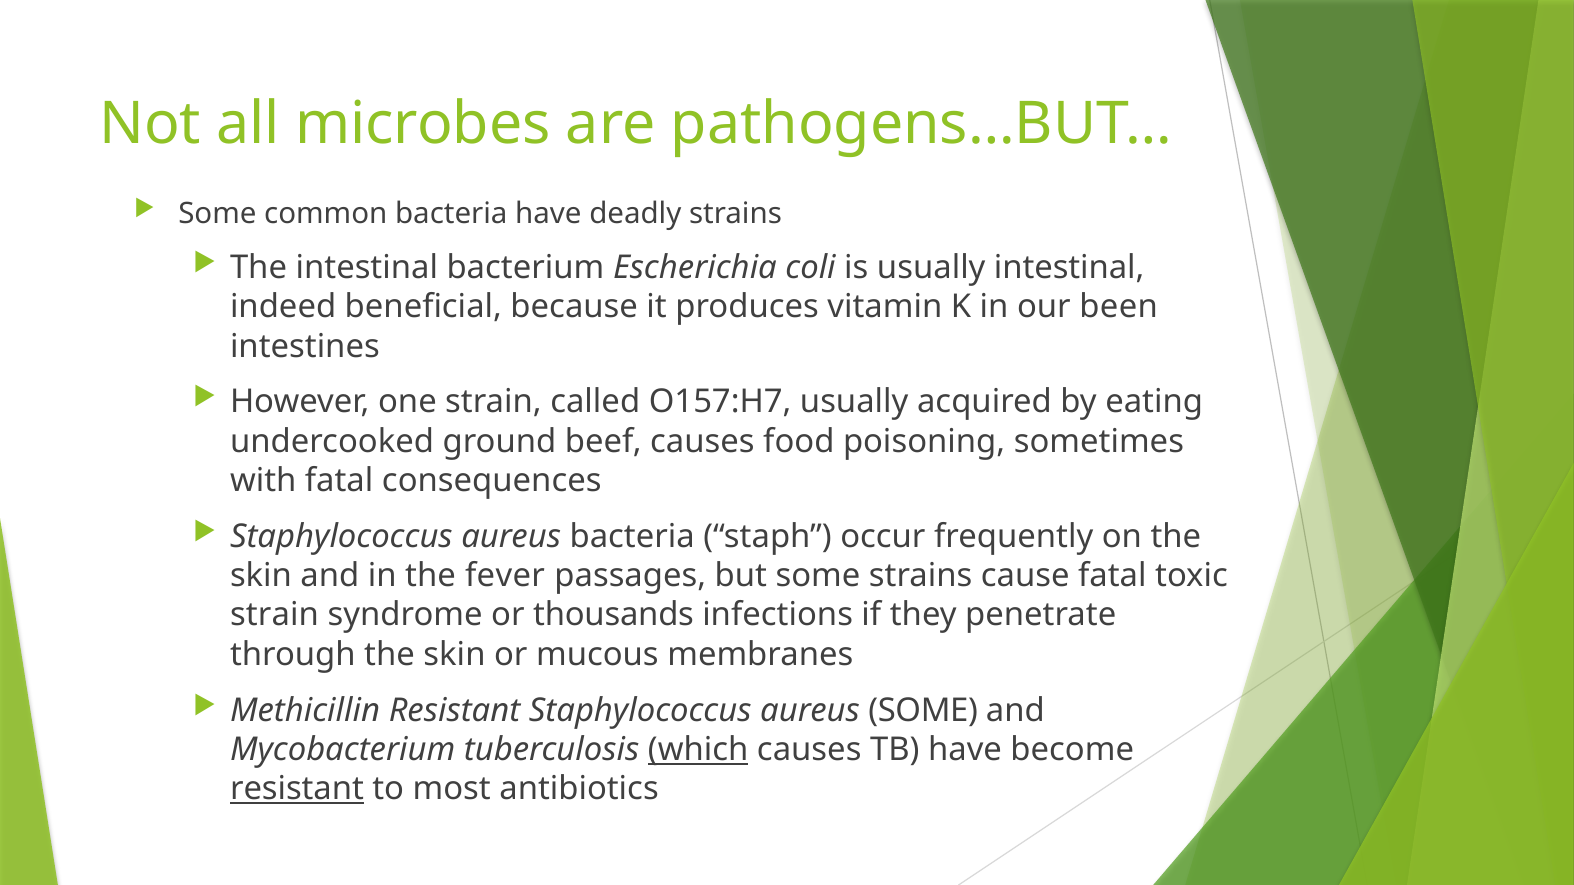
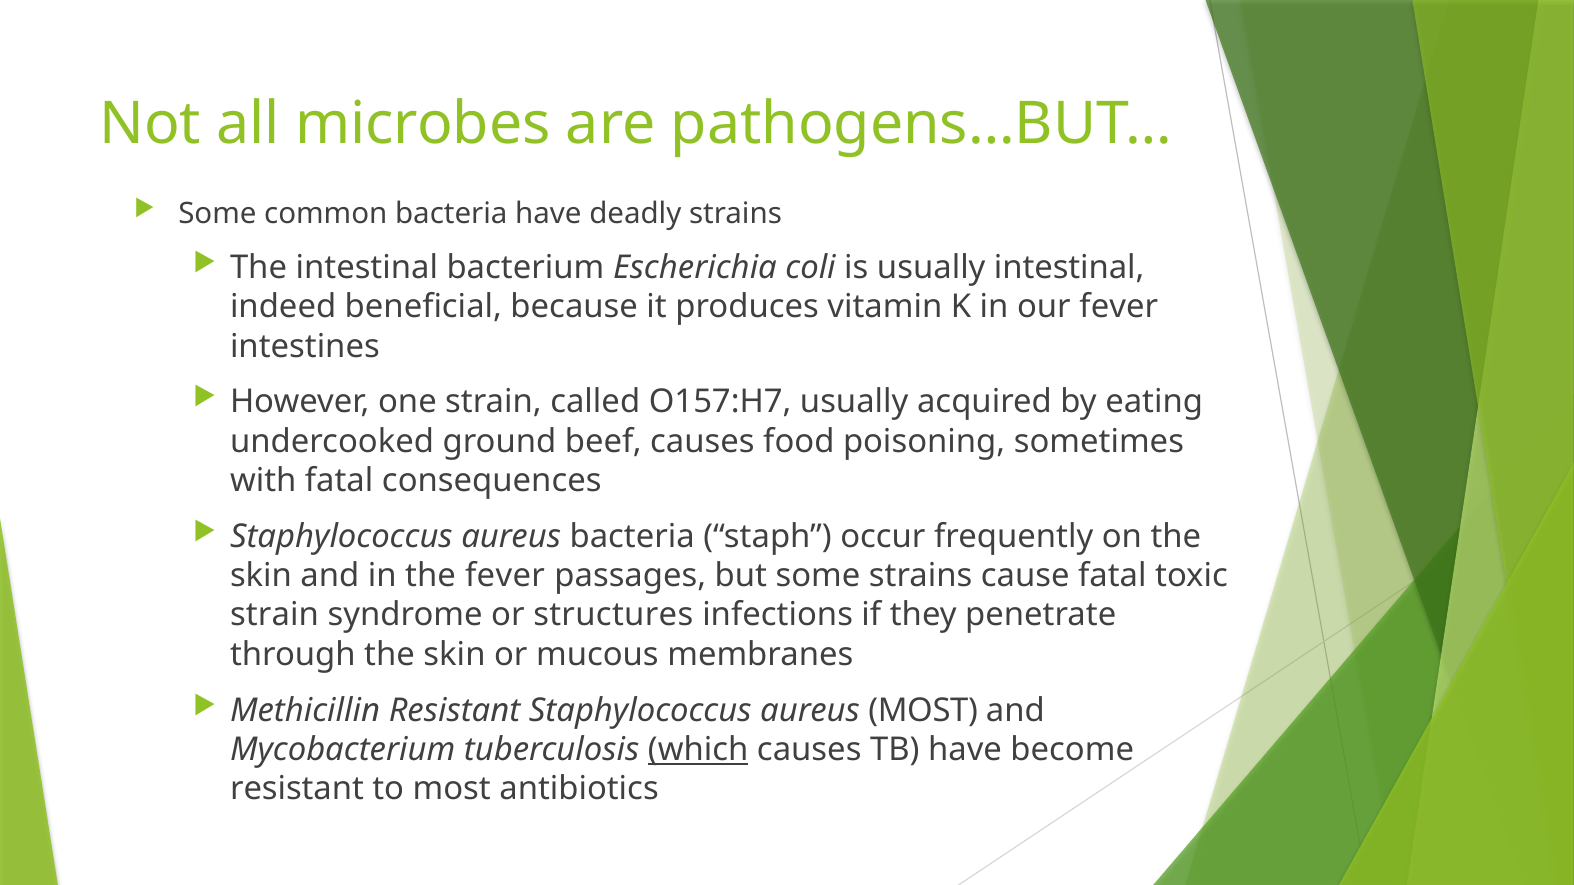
our been: been -> fever (1119, 307)
thousands: thousands -> structures (613, 615)
aureus SOME: SOME -> MOST (923, 710)
resistant underline: present -> none (297, 789)
